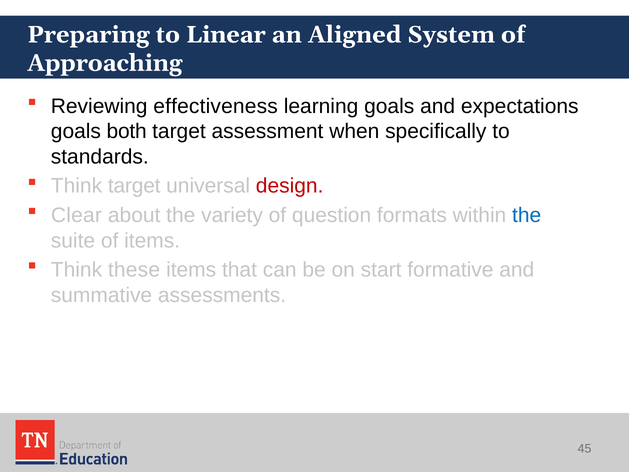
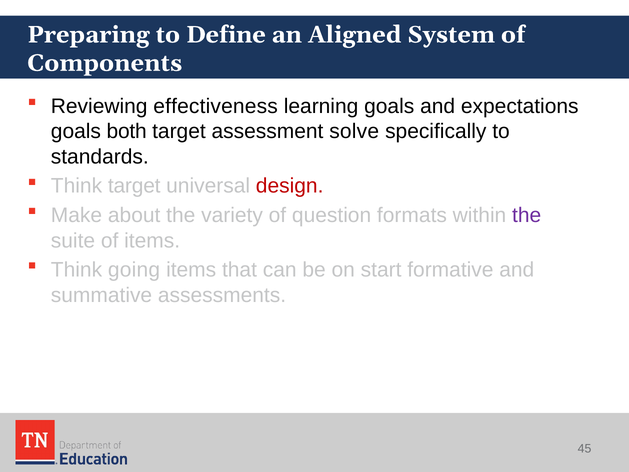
Linear: Linear -> Define (226, 35)
Approaching: Approaching -> Components (105, 63)
when: when -> solve (354, 131)
Clear: Clear -> Make (76, 215)
the colour: blue -> purple (527, 215)
these: these -> going (134, 270)
